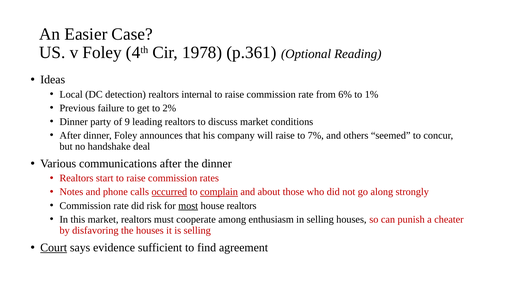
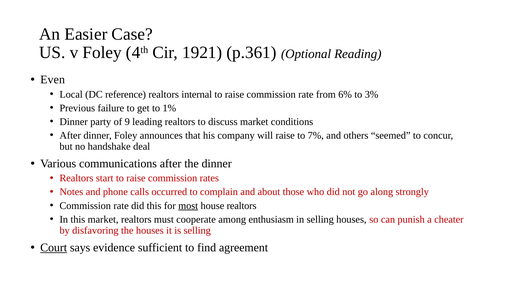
1978: 1978 -> 1921 (202, 53)
Ideas: Ideas -> Even (53, 80)
detection: detection -> reference (126, 94)
1%: 1% -> 3% (372, 94)
2%: 2% -> 1% (169, 108)
occurred underline: present -> none (169, 192)
complain underline: present -> none (219, 192)
did risk: risk -> this (154, 205)
